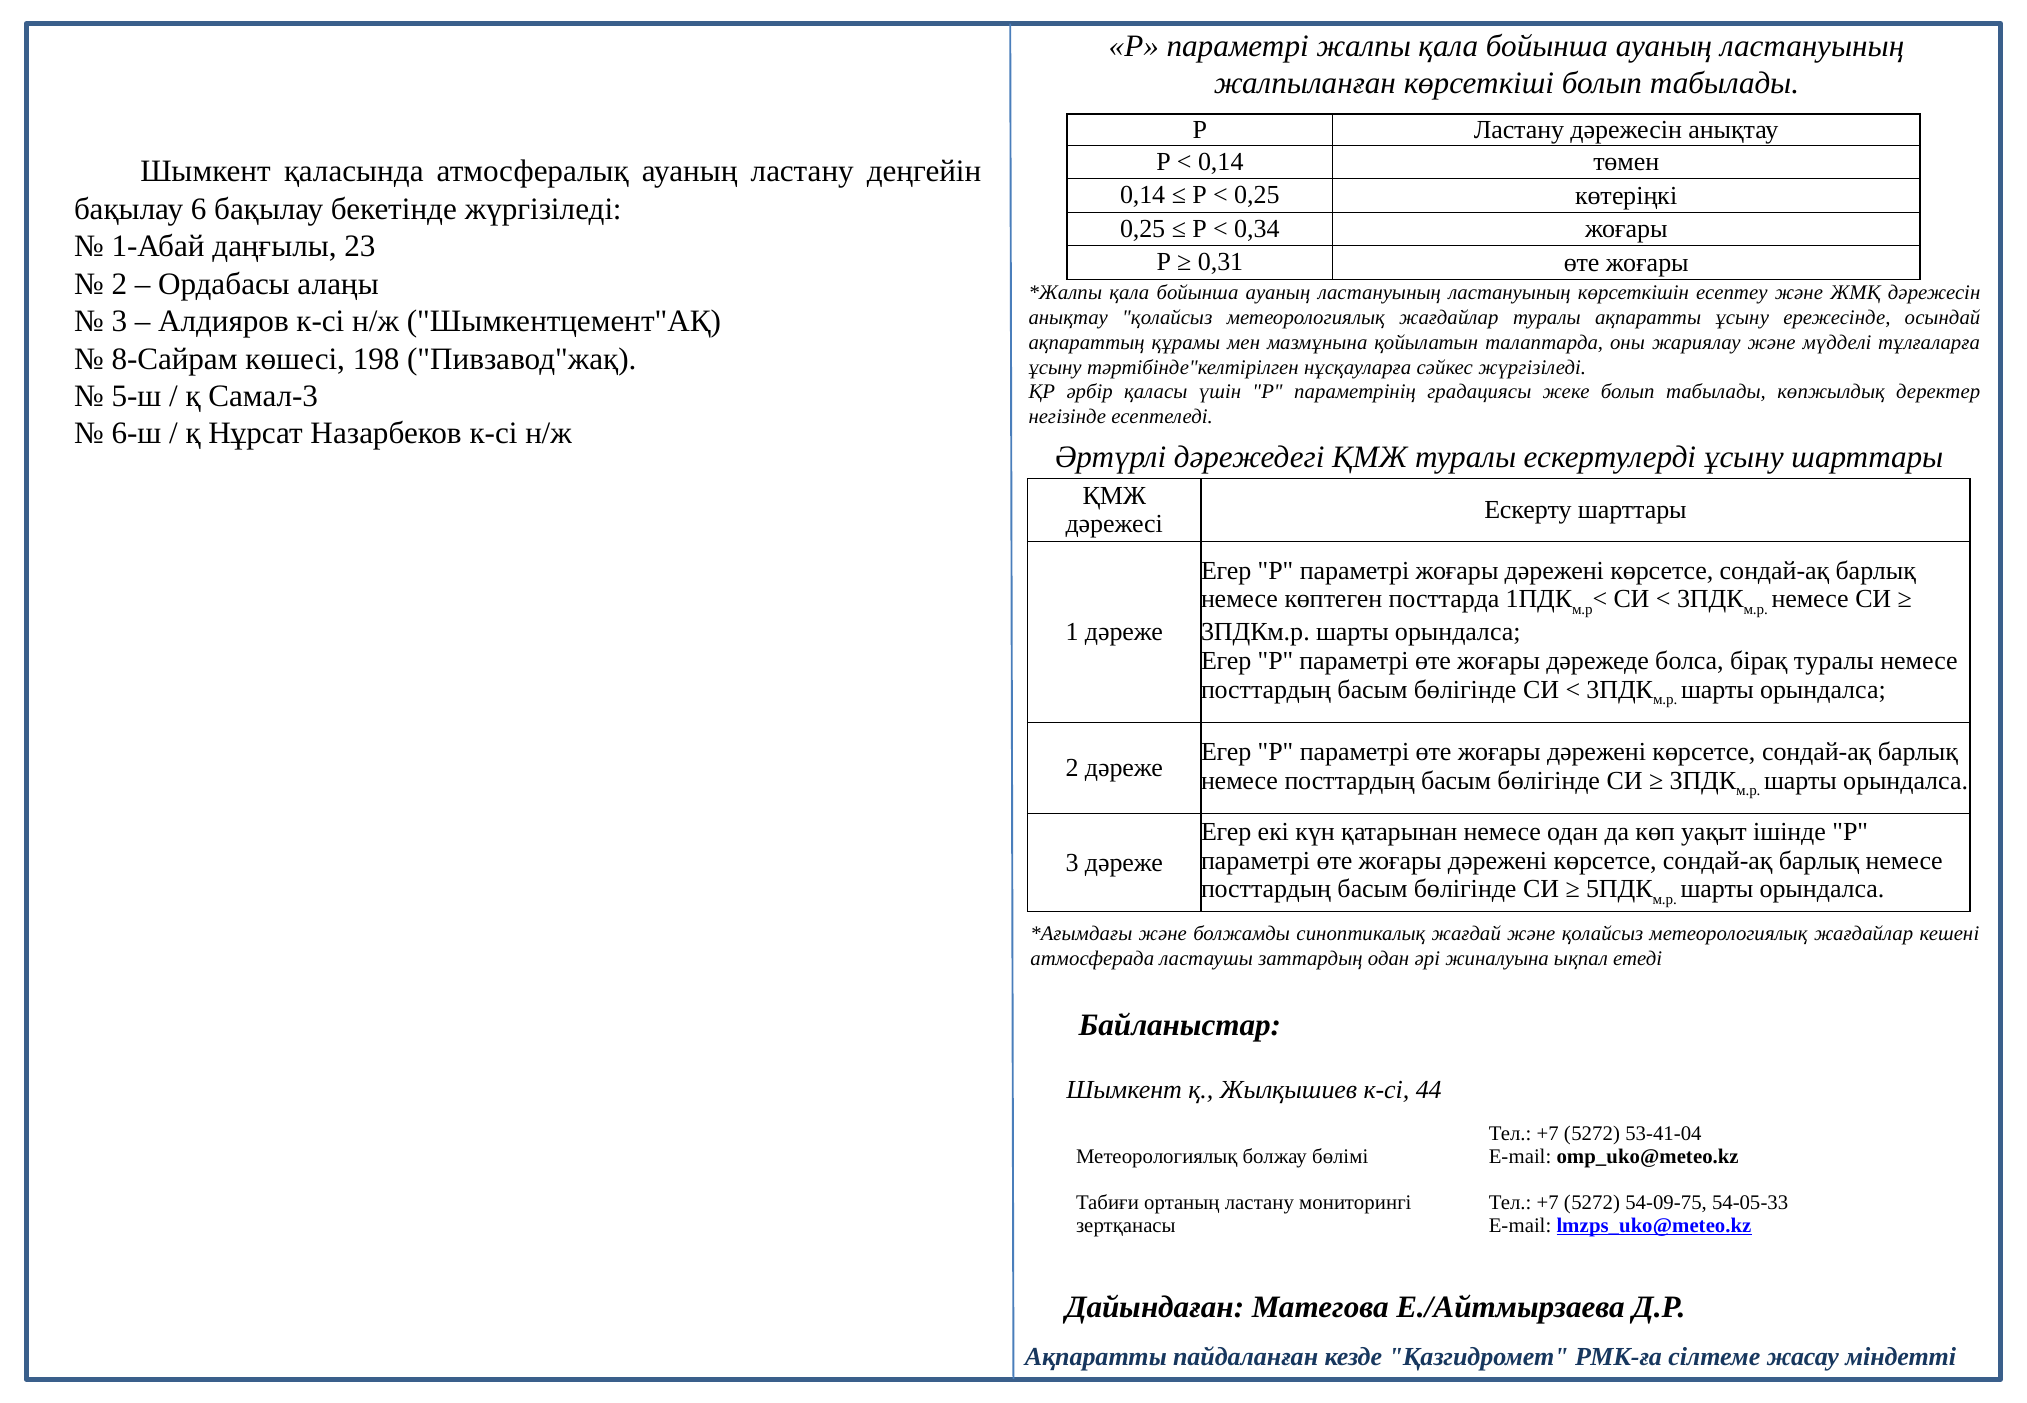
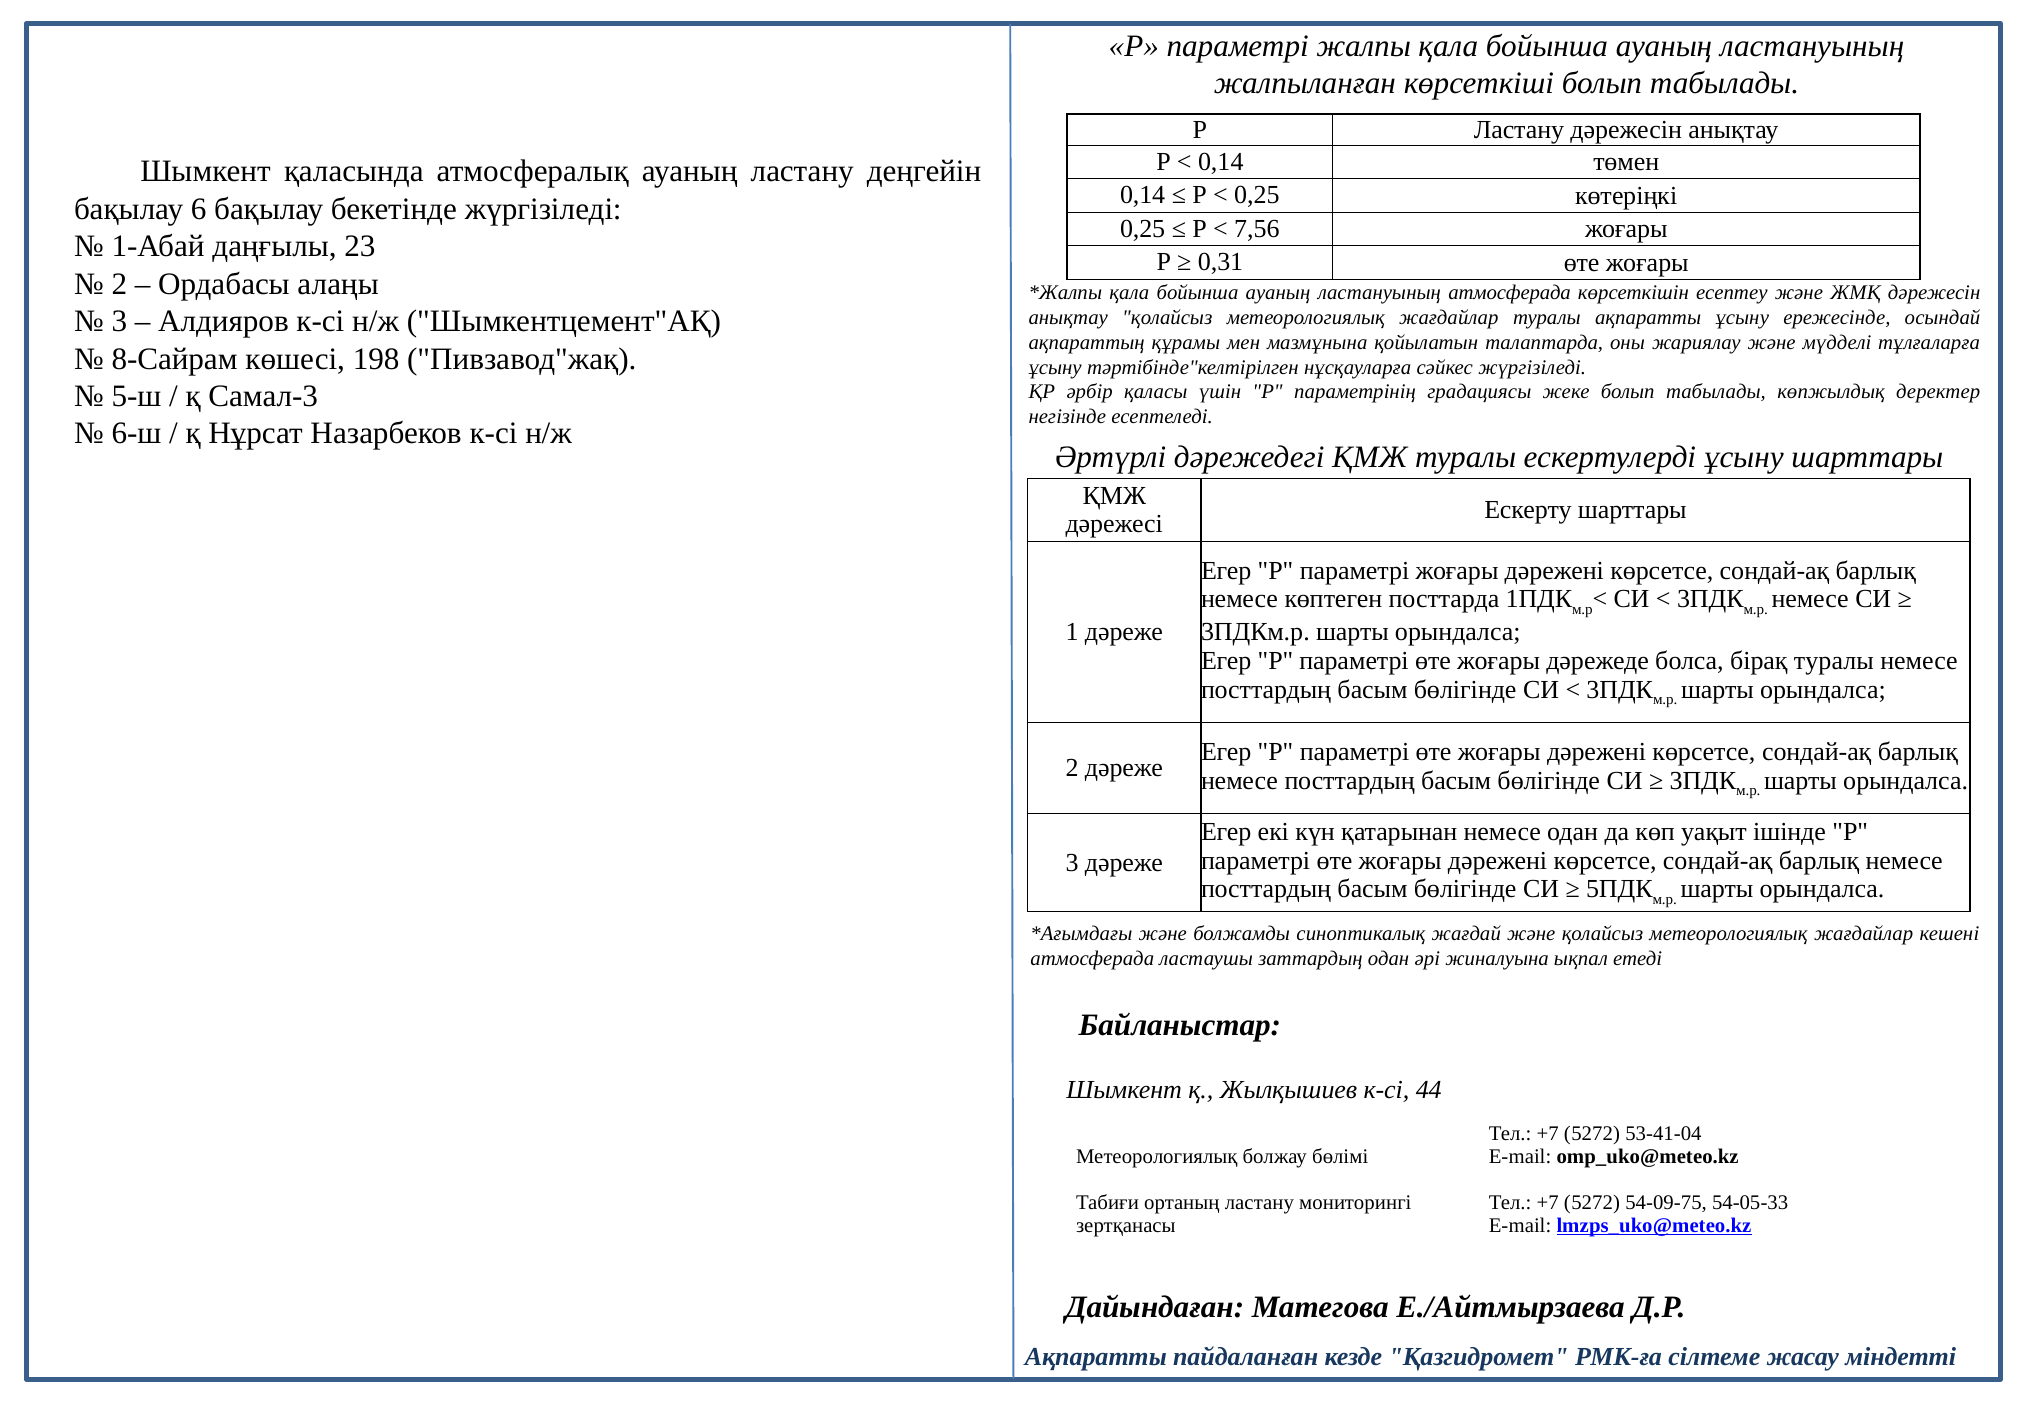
0,34: 0,34 -> 7,56 (1257, 229)
ластануының ластануының: ластануының -> атмосферада (1510, 293)
